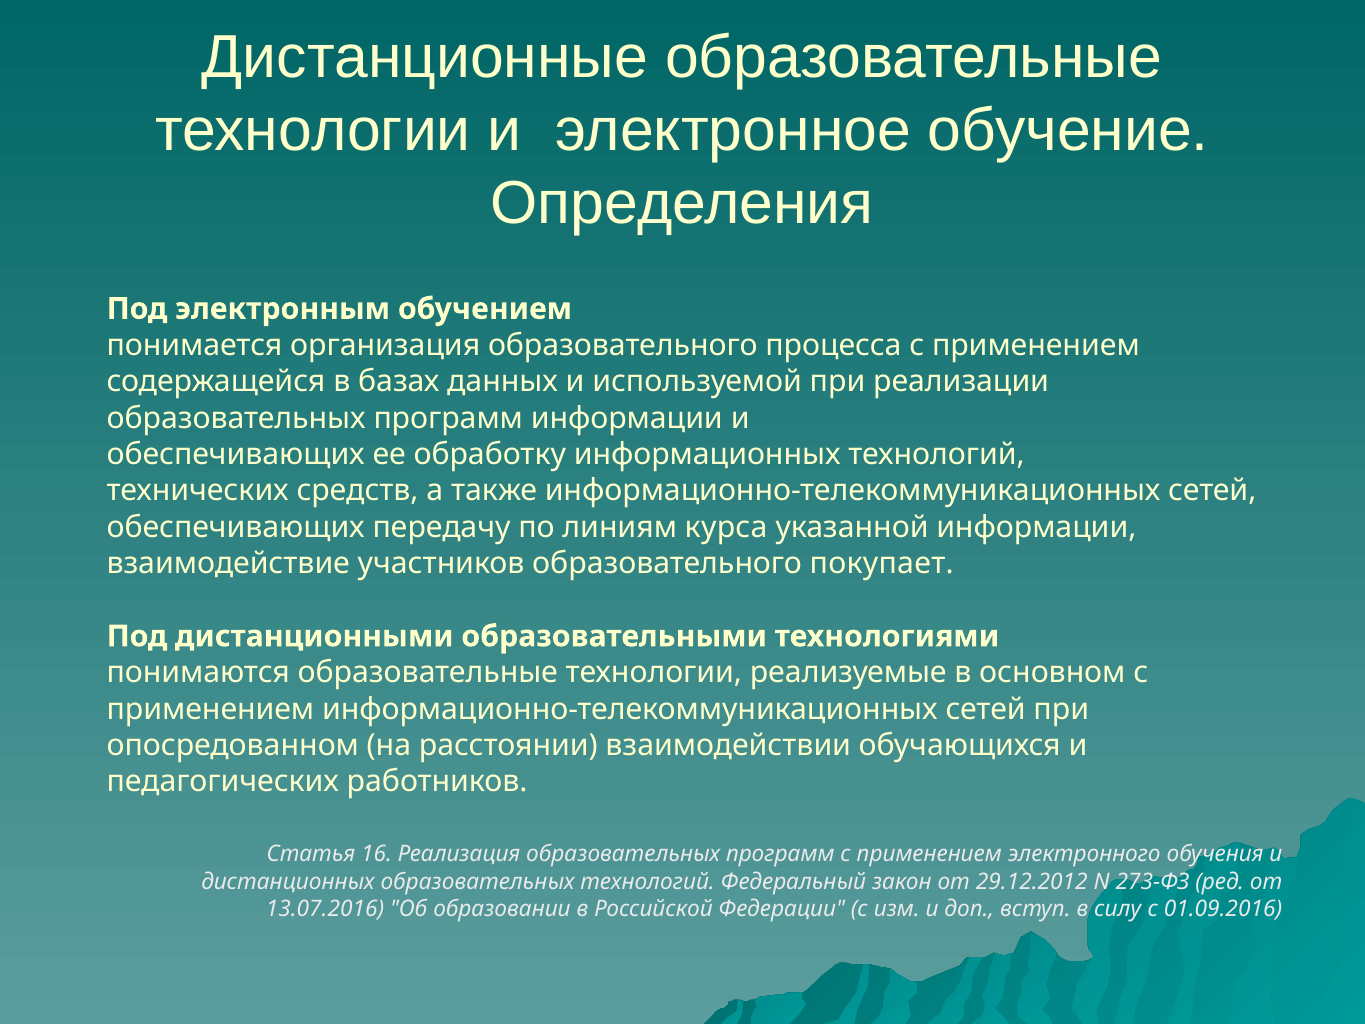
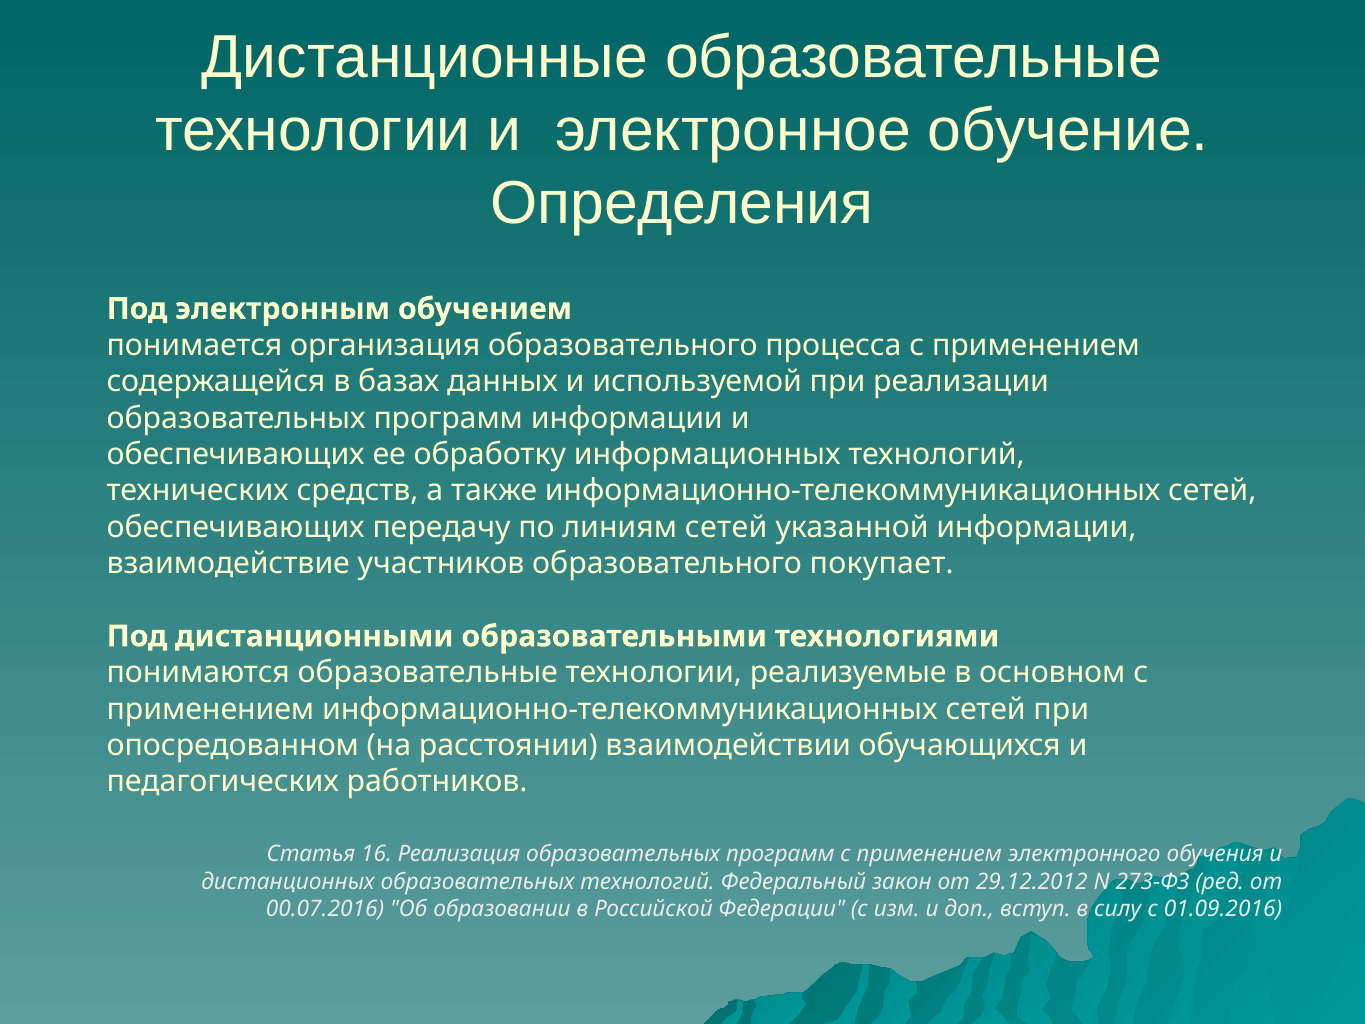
линиям курса: курса -> сетей (726, 527)
13.07.2016: 13.07.2016 -> 00.07.2016 (325, 909)
